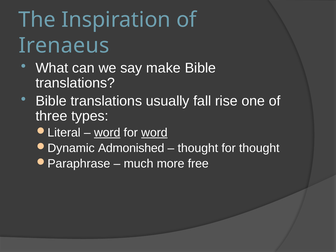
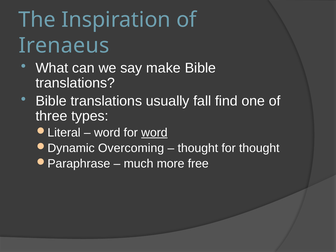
rise: rise -> find (226, 101)
word underline: present -> none (107, 133)
Admonished: Admonished -> Overcoming (131, 148)
